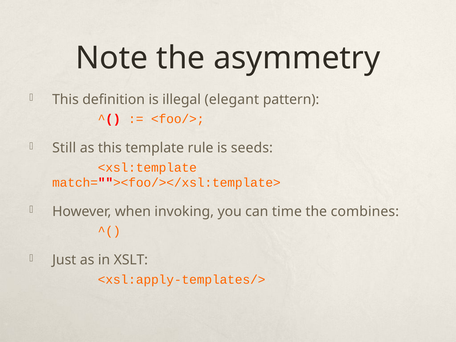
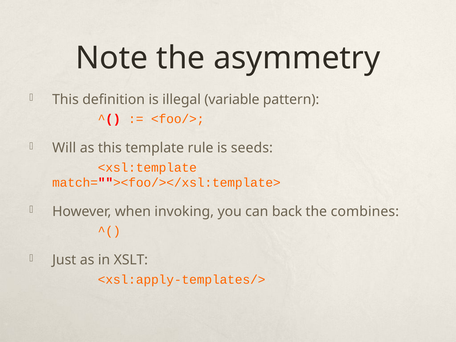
elegant: elegant -> variable (232, 99)
Still: Still -> Will (64, 148)
time: time -> back (287, 211)
